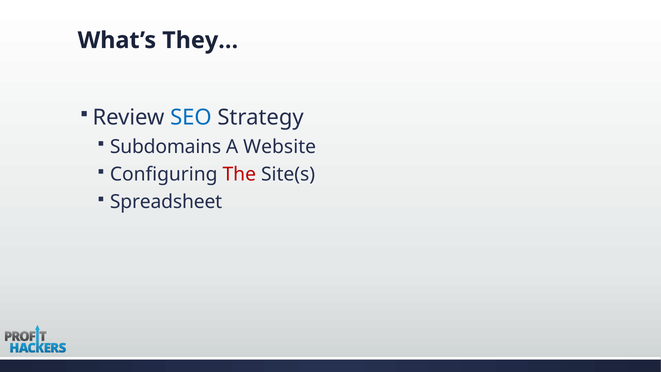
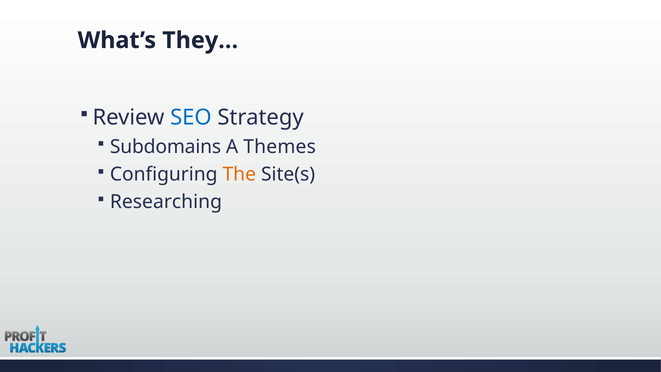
Website: Website -> Themes (280, 147)
The colour: red -> orange (239, 174)
Spreadsheet: Spreadsheet -> Researching (166, 202)
